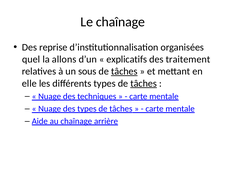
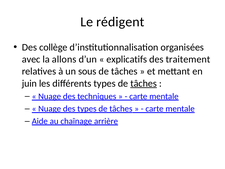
Le chaînage: chaînage -> rédigent (120, 22)
reprise: reprise -> collège (53, 47)
quel: quel -> avec (31, 59)
tâches underline: present -> none (124, 71)
elle: elle -> juin (29, 83)
